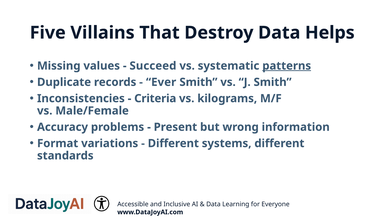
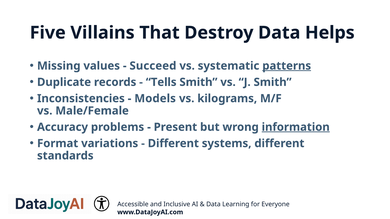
Ever: Ever -> Tells (161, 82)
Criteria: Criteria -> Models (155, 99)
information underline: none -> present (296, 127)
